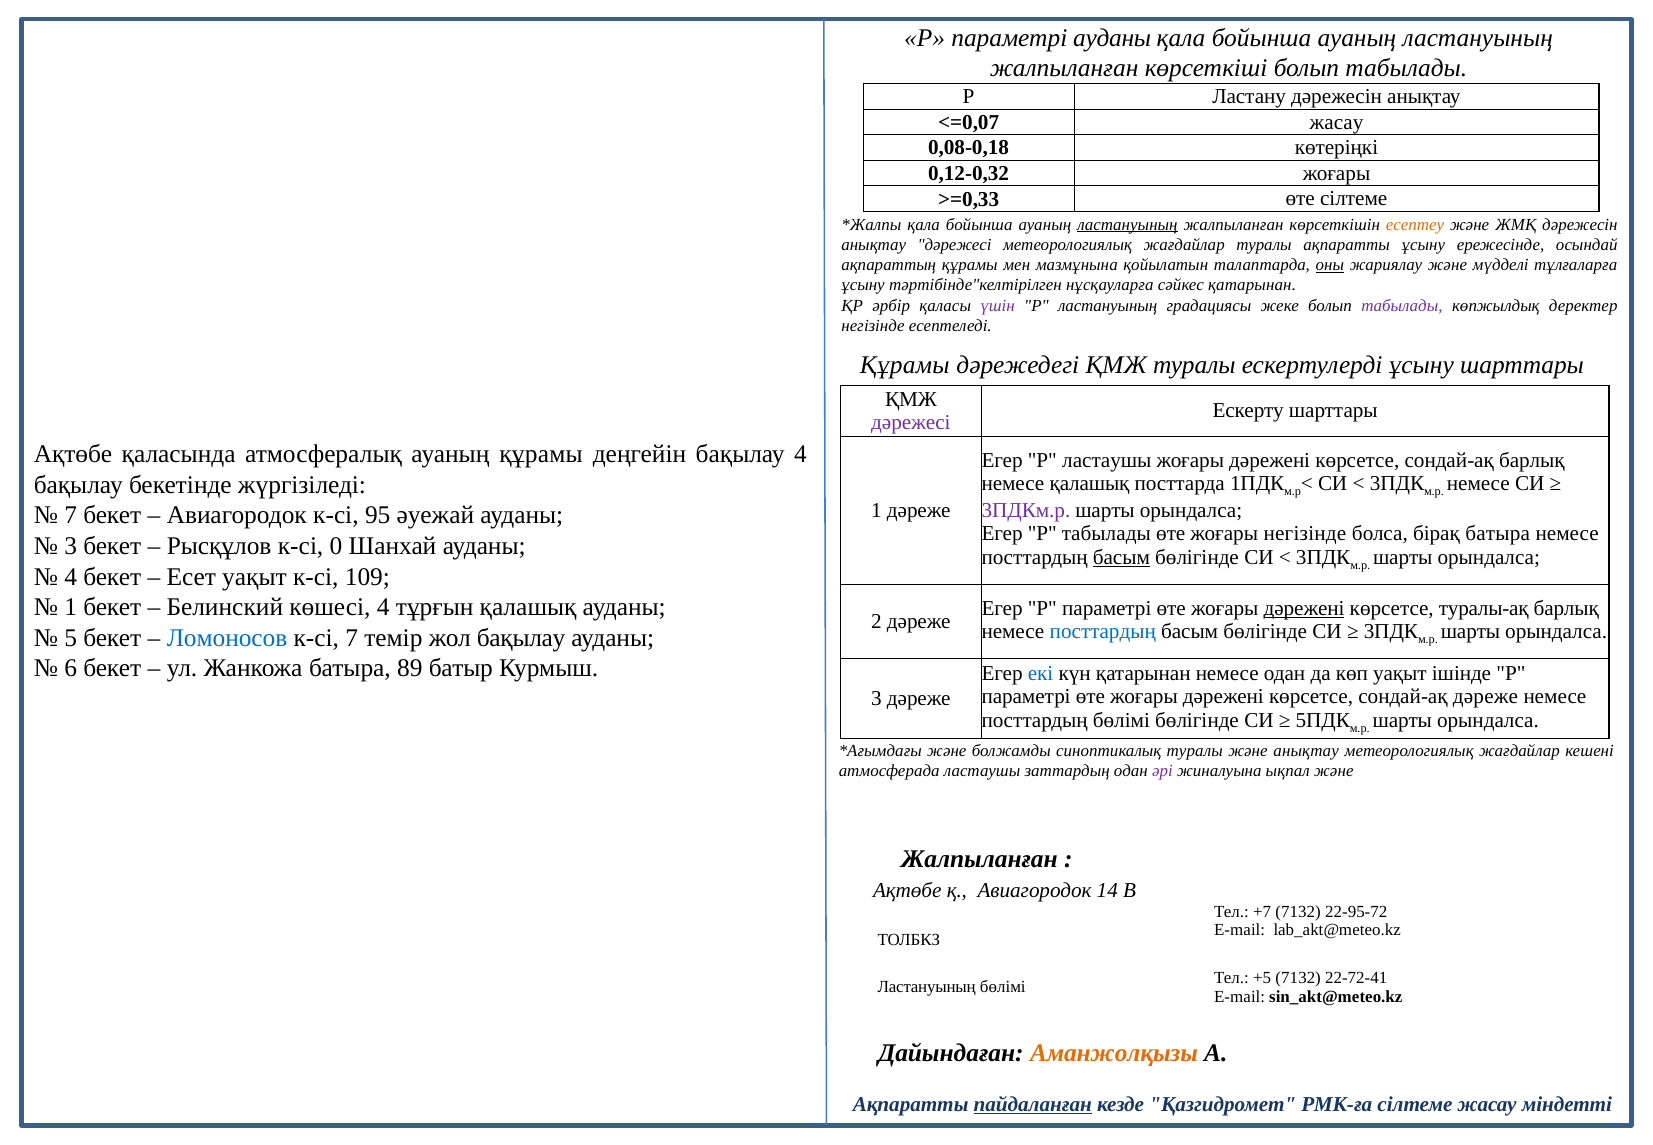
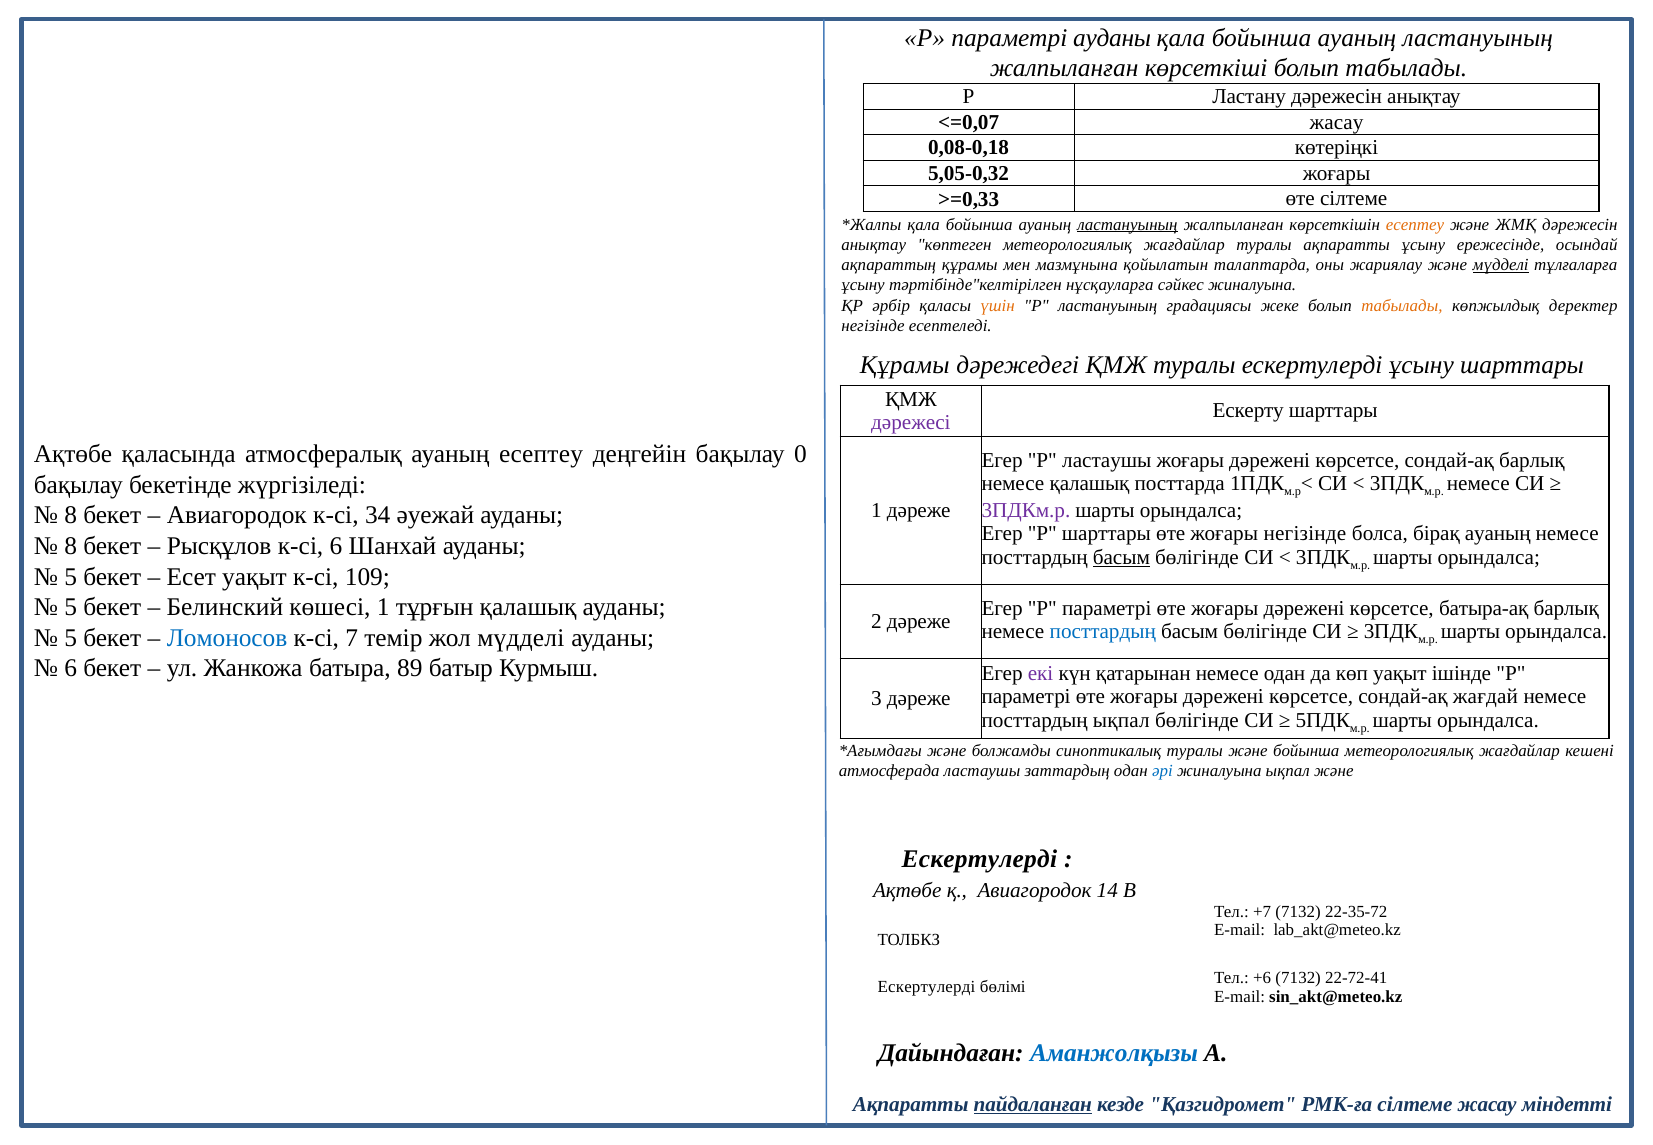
0,12-0,32: 0,12-0,32 -> 5,05-0,32 (969, 173)
анықтау дәрежесі: дәрежесі -> көптеген (955, 245)
оны underline: present -> none (1330, 265)
мүдделі underline: none -> present (1501, 265)
сәйкес қатарынан: қатарынан -> жиналуына (1252, 285)
үшін colour: purple -> orange (998, 306)
табылады colour: purple -> orange (1402, 306)
ауаның құрамы: құрамы -> есептеу (541, 454)
бақылау 4: 4 -> 0 (801, 454)
7: 7 -> 8 (71, 515)
95: 95 -> 34 (378, 515)
P табылады: табылады -> шарттары (1106, 533)
бірақ батыра: батыра -> ауаның (1498, 533)
3: 3 -> 8 (71, 546)
к-сі 0: 0 -> 6 (336, 546)
4: 4 -> 5 (71, 576)
1: 1 -> 5 (71, 607)
көшесі 4: 4 -> 1 (383, 607)
дәрежені underline: present -> none (1304, 608)
туралы-ақ: туралы-ақ -> батыра-ақ (1484, 608)
жол бақылау: бақылау -> мүдделі (521, 637)
екі colour: blue -> purple (1041, 673)
сондай-ақ дәреже: дәреже -> жағдай (1485, 697)
посттардың бөлімі: бөлімі -> ықпал (1121, 720)
және анықтау: анықтау -> бойынша (1306, 750)
әрі colour: purple -> blue (1162, 771)
Жалпыланған: Жалпыланған -> Ескертулерді (979, 858)
22-95-72: 22-95-72 -> 22-35-72 (1356, 911)
+5: +5 -> +6 (1262, 977)
Ластануының: Ластануының -> Ескертулерді (926, 987)
Аманжолқызы colour: orange -> blue (1114, 1053)
